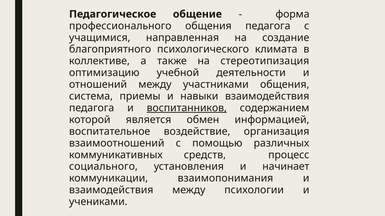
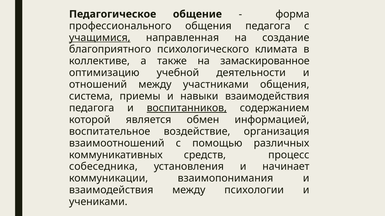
учащимися underline: none -> present (100, 38)
стереотипизация: стереотипизация -> замаскированное (265, 61)
социального: социального -> собеседника (103, 167)
